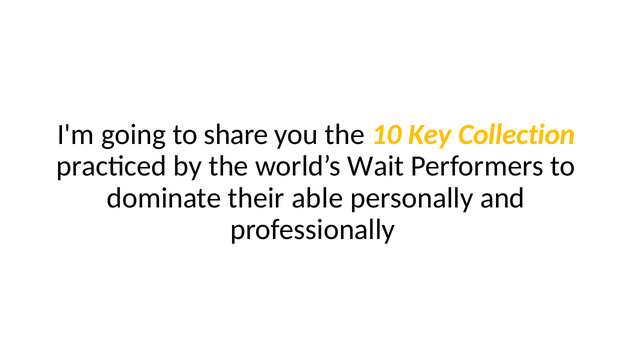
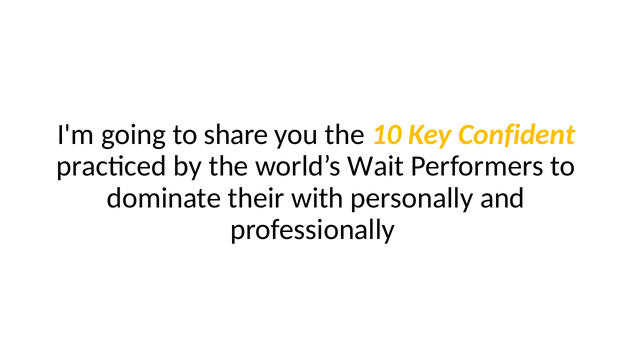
Collection: Collection -> Confident (517, 135)
able: able -> with (318, 198)
